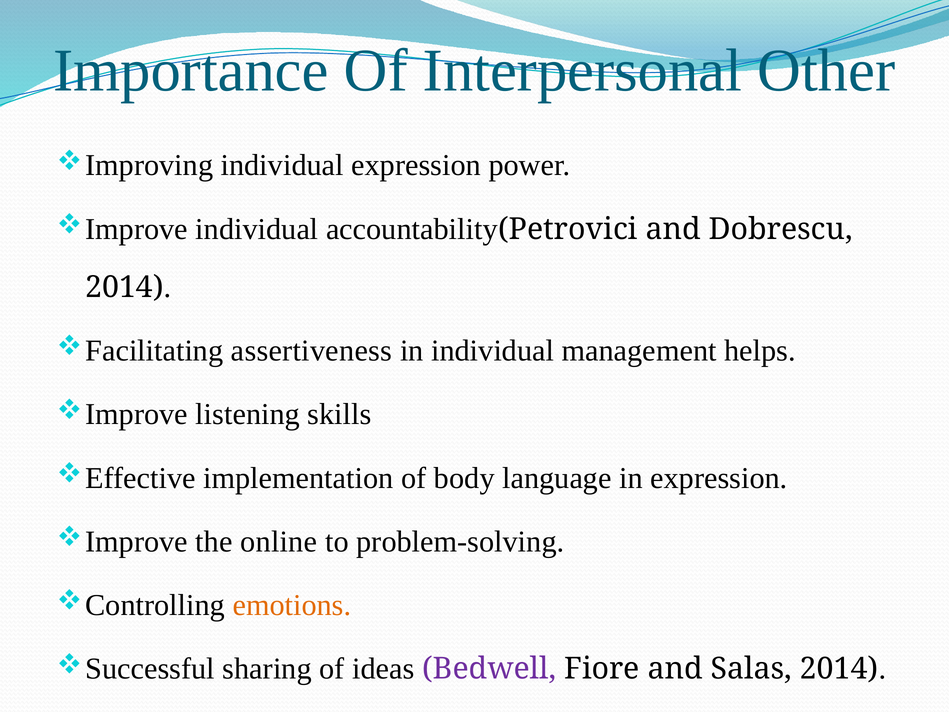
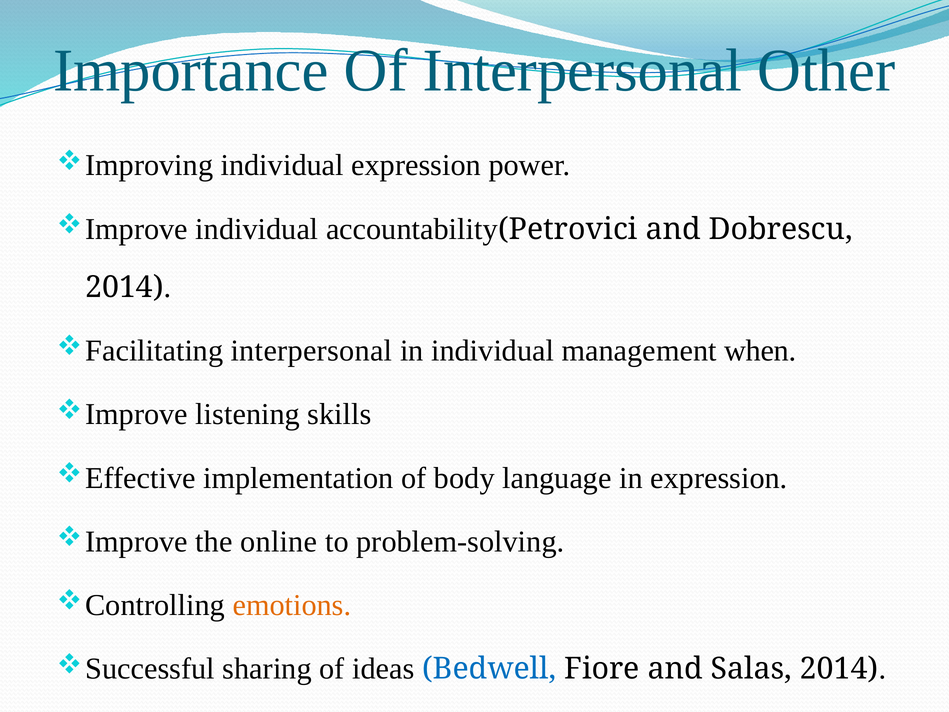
assertiveness: assertiveness -> interpersonal (311, 351)
helps: helps -> when (760, 351)
Bedwell colour: purple -> blue (489, 669)
